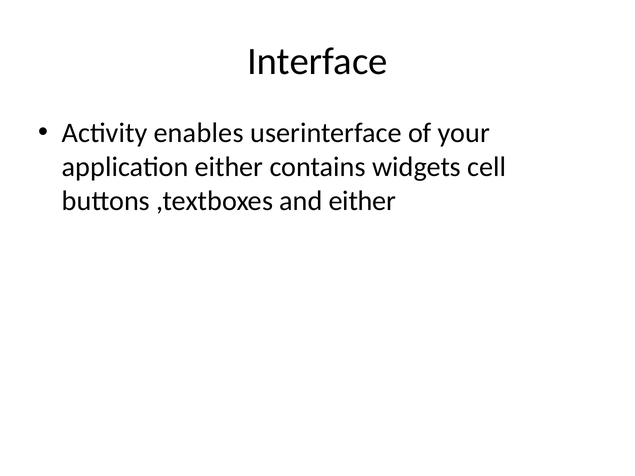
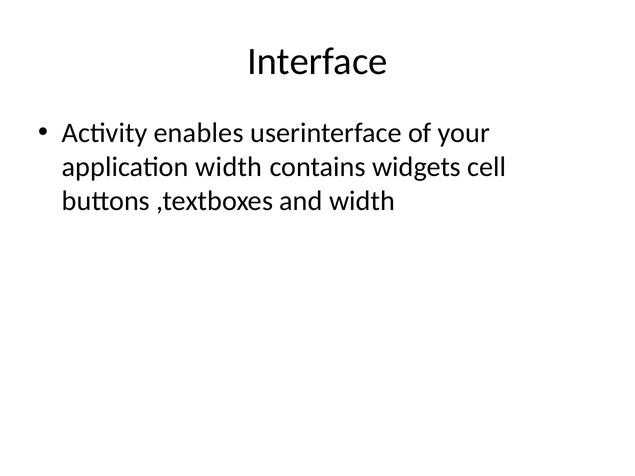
application either: either -> width (229, 167)
and either: either -> width (362, 201)
